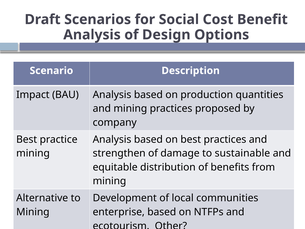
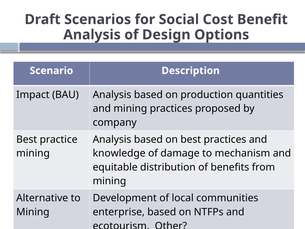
strengthen: strengthen -> knowledge (119, 153)
sustainable: sustainable -> mechanism (242, 153)
